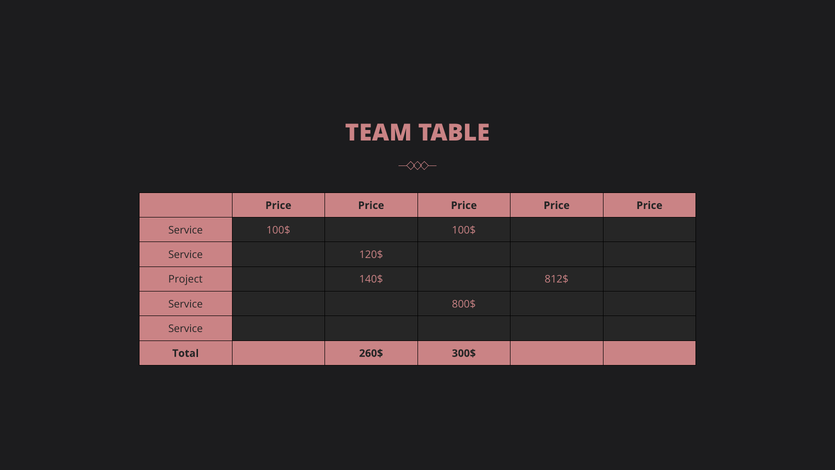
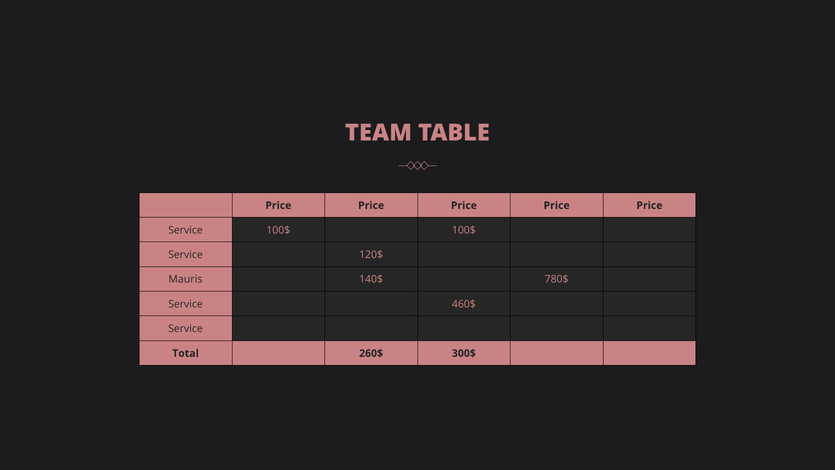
Project: Project -> Mauris (185, 279)
812$: 812$ -> 780$ (557, 279)
800$: 800$ -> 460$ (464, 304)
